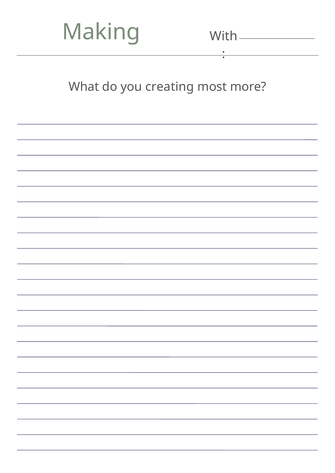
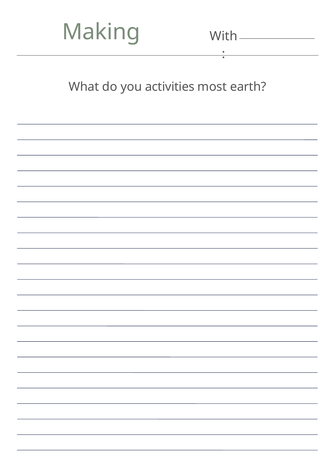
creating: creating -> activities (170, 87)
more: more -> earth (248, 87)
